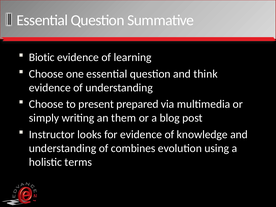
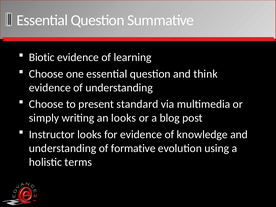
prepared: prepared -> standard (137, 104)
an them: them -> looks (124, 118)
combines: combines -> formative (133, 148)
